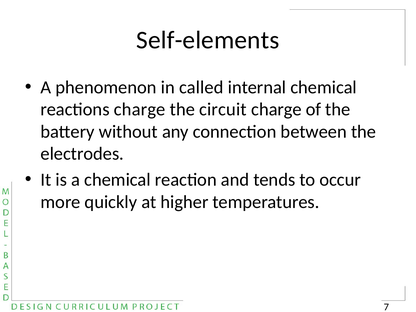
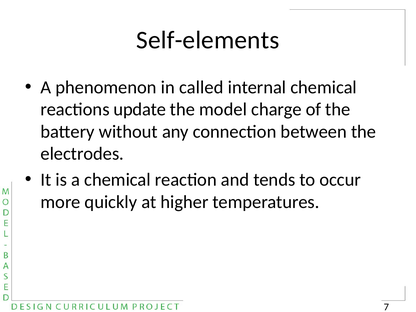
reactions charge: charge -> update (140, 109)
circuit: circuit -> model (223, 109)
